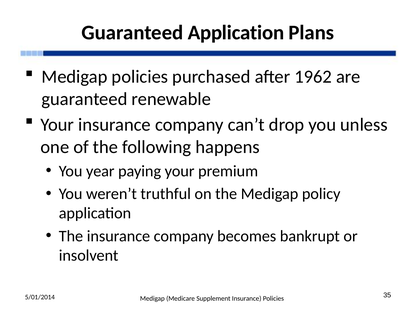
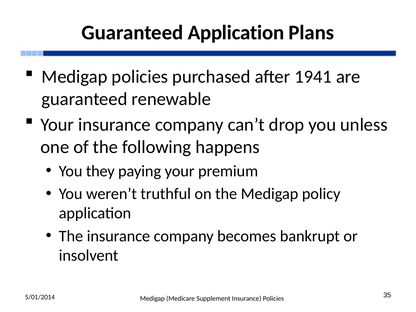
1962: 1962 -> 1941 (313, 77)
year: year -> they (100, 171)
